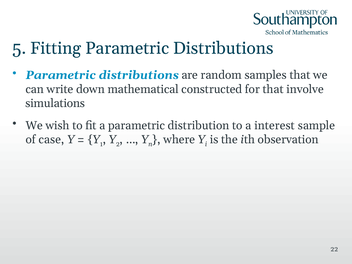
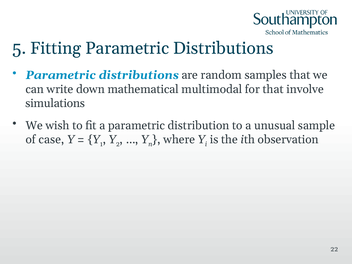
constructed: constructed -> multimodal (212, 89)
interest: interest -> unusual (275, 126)
